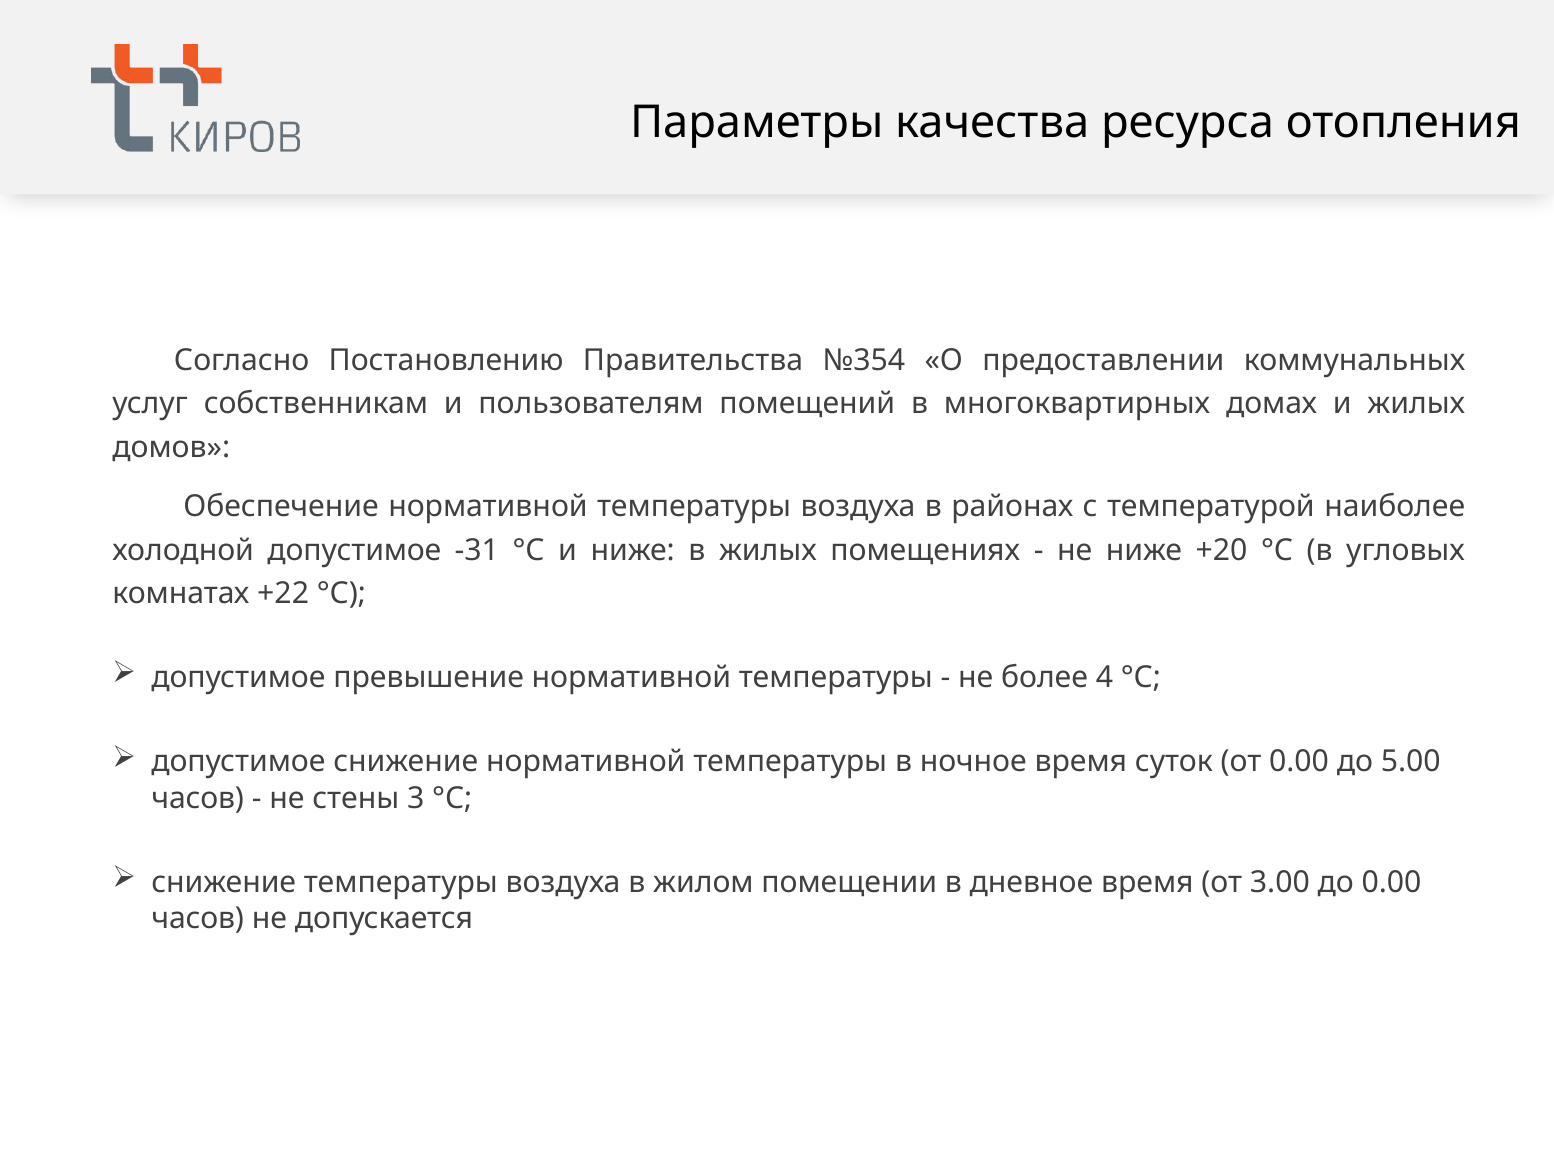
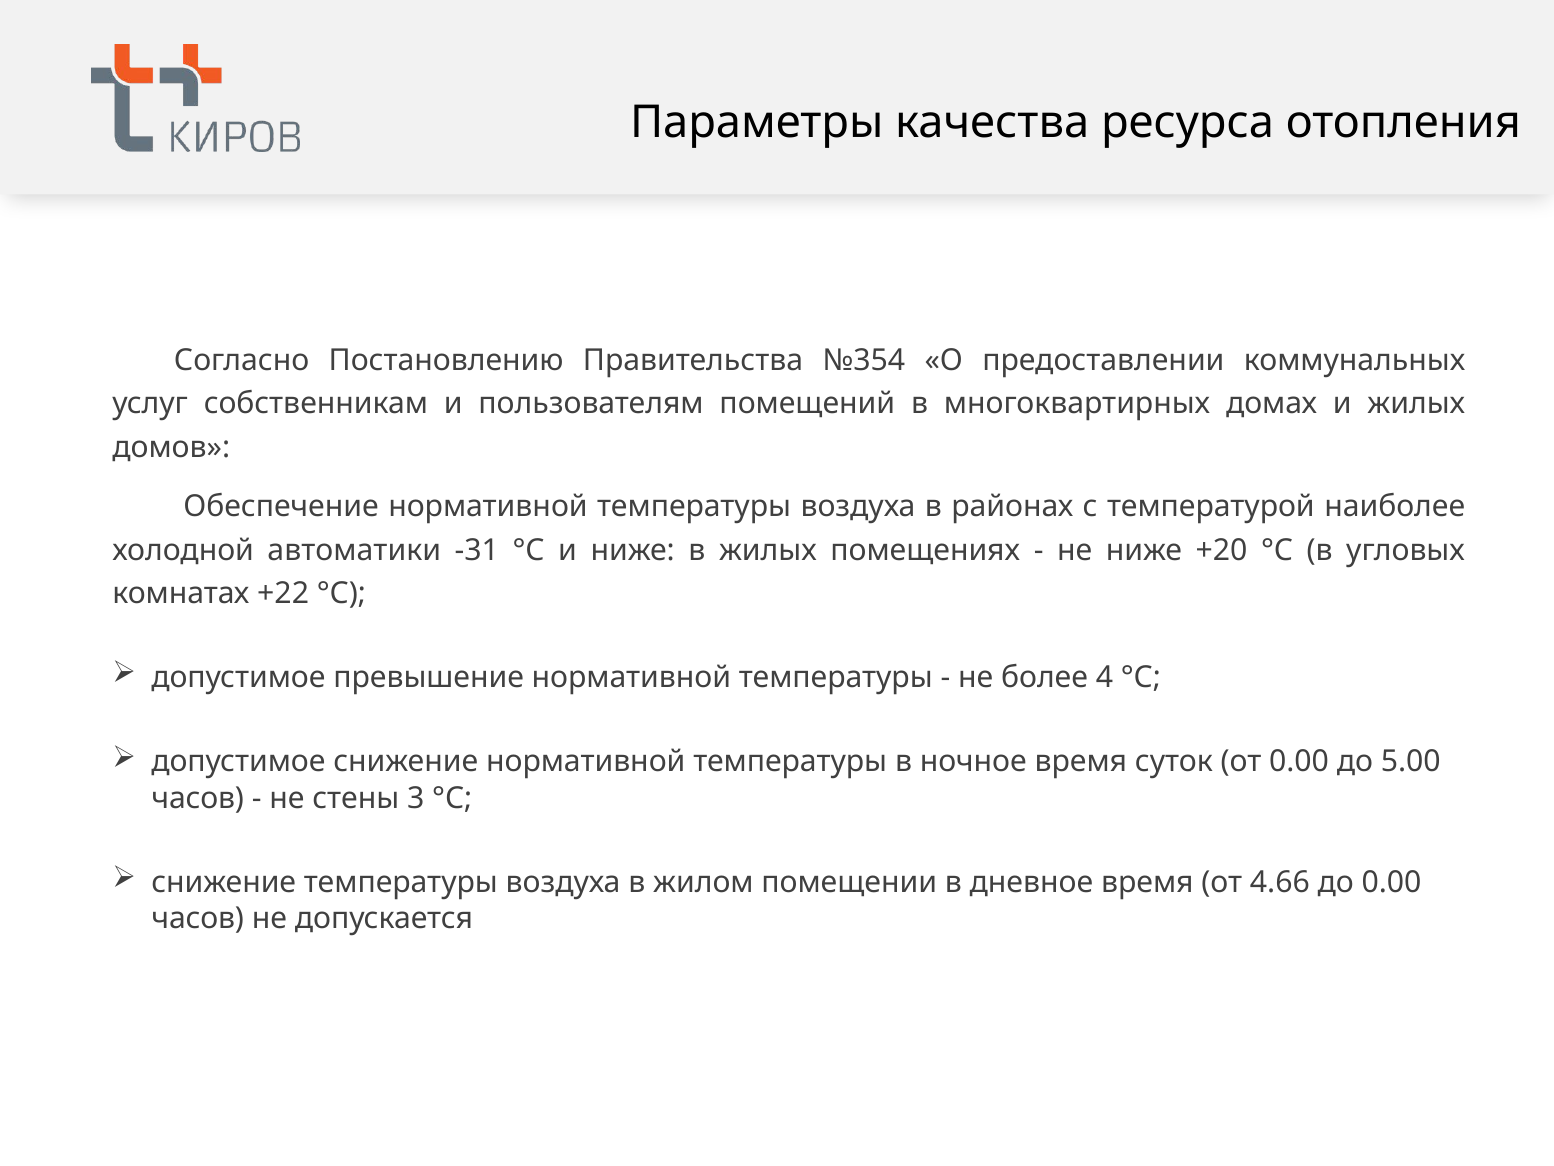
холодной допустимое: допустимое -> автоматики (354, 550)
3.00: 3.00 -> 4.66 (1280, 882)
